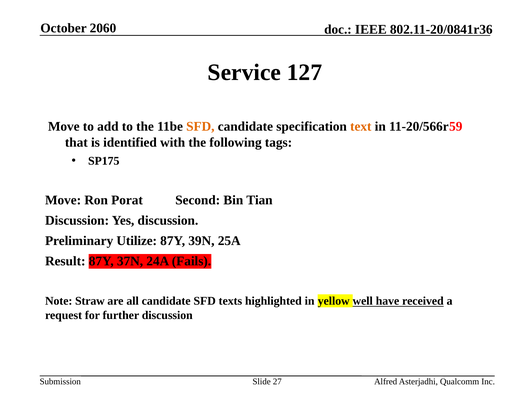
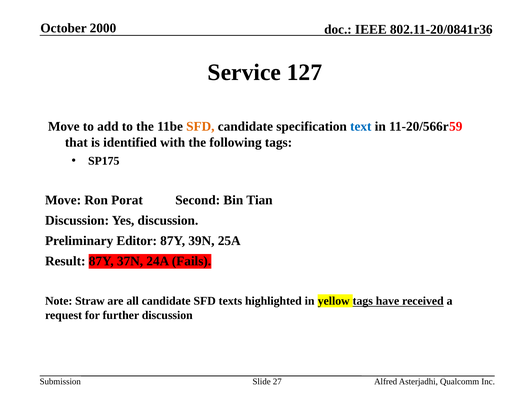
2060: 2060 -> 2000 (103, 28)
text colour: orange -> blue (361, 126)
Utilize: Utilize -> Editor (137, 241)
yellow well: well -> tags (363, 301)
